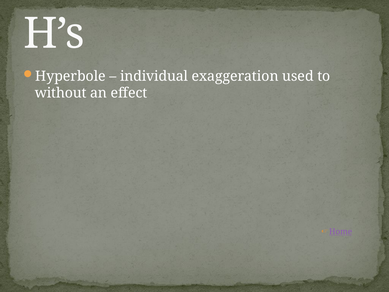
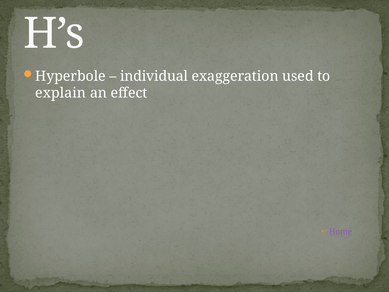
without: without -> explain (61, 93)
